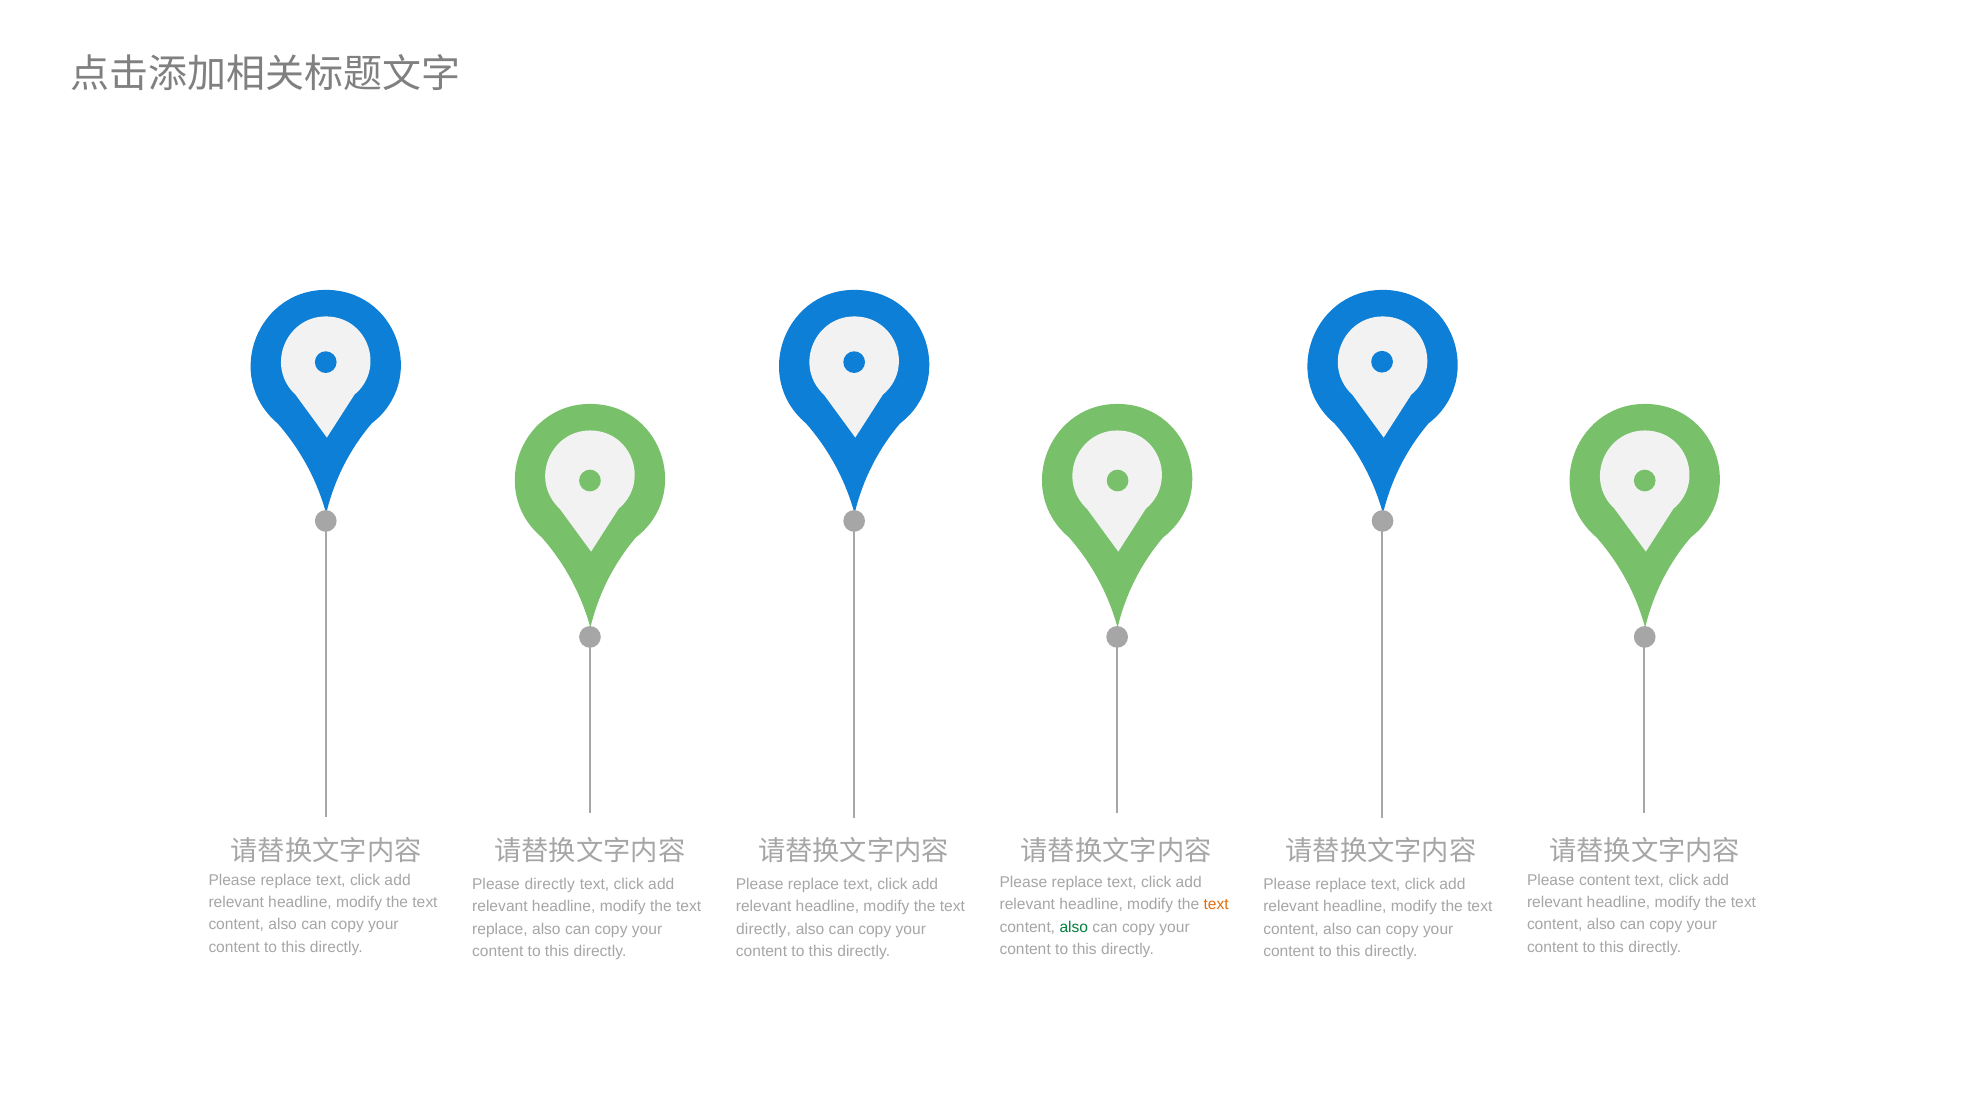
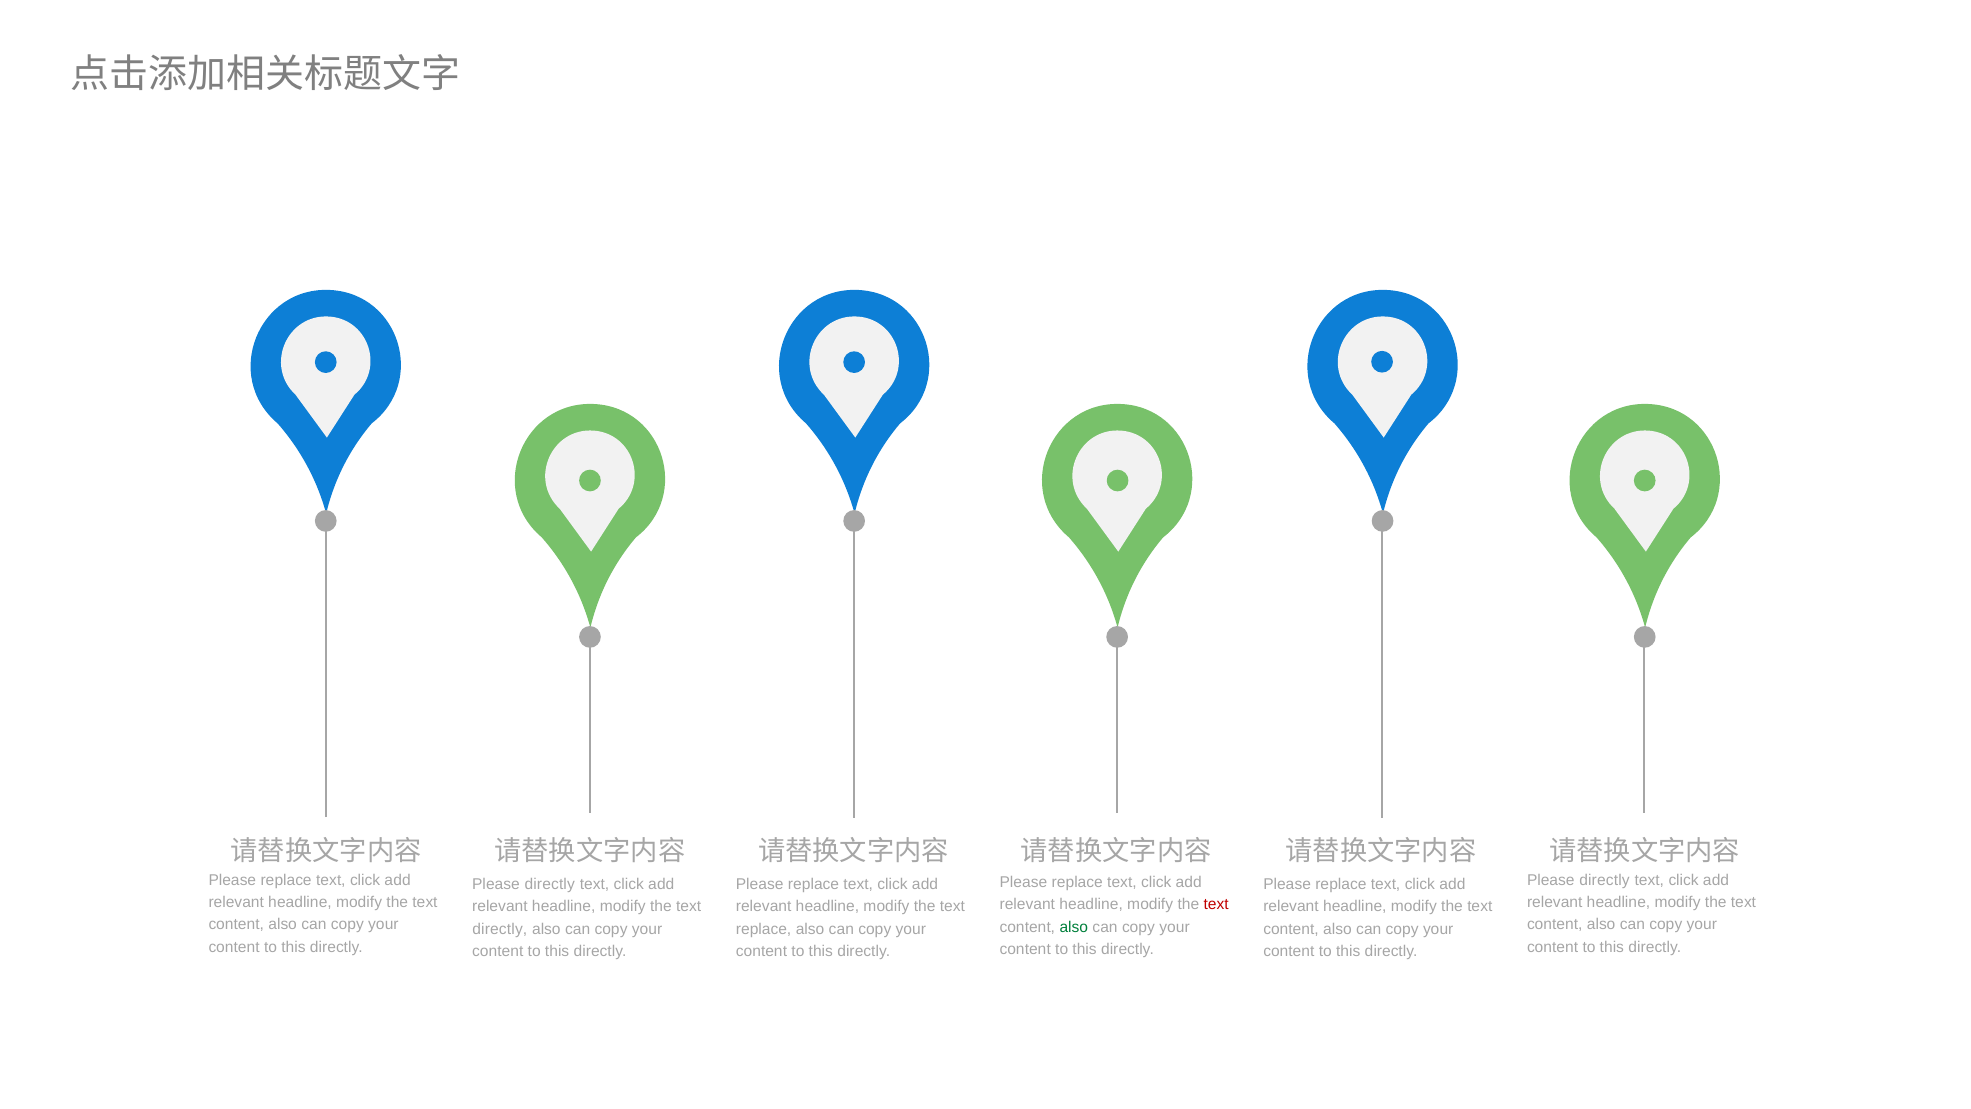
content: content -> directly (1604, 880)
text colour: orange -> red (1216, 904)
replace: replace -> directly (500, 929)
directly: directly -> replace (764, 929)
